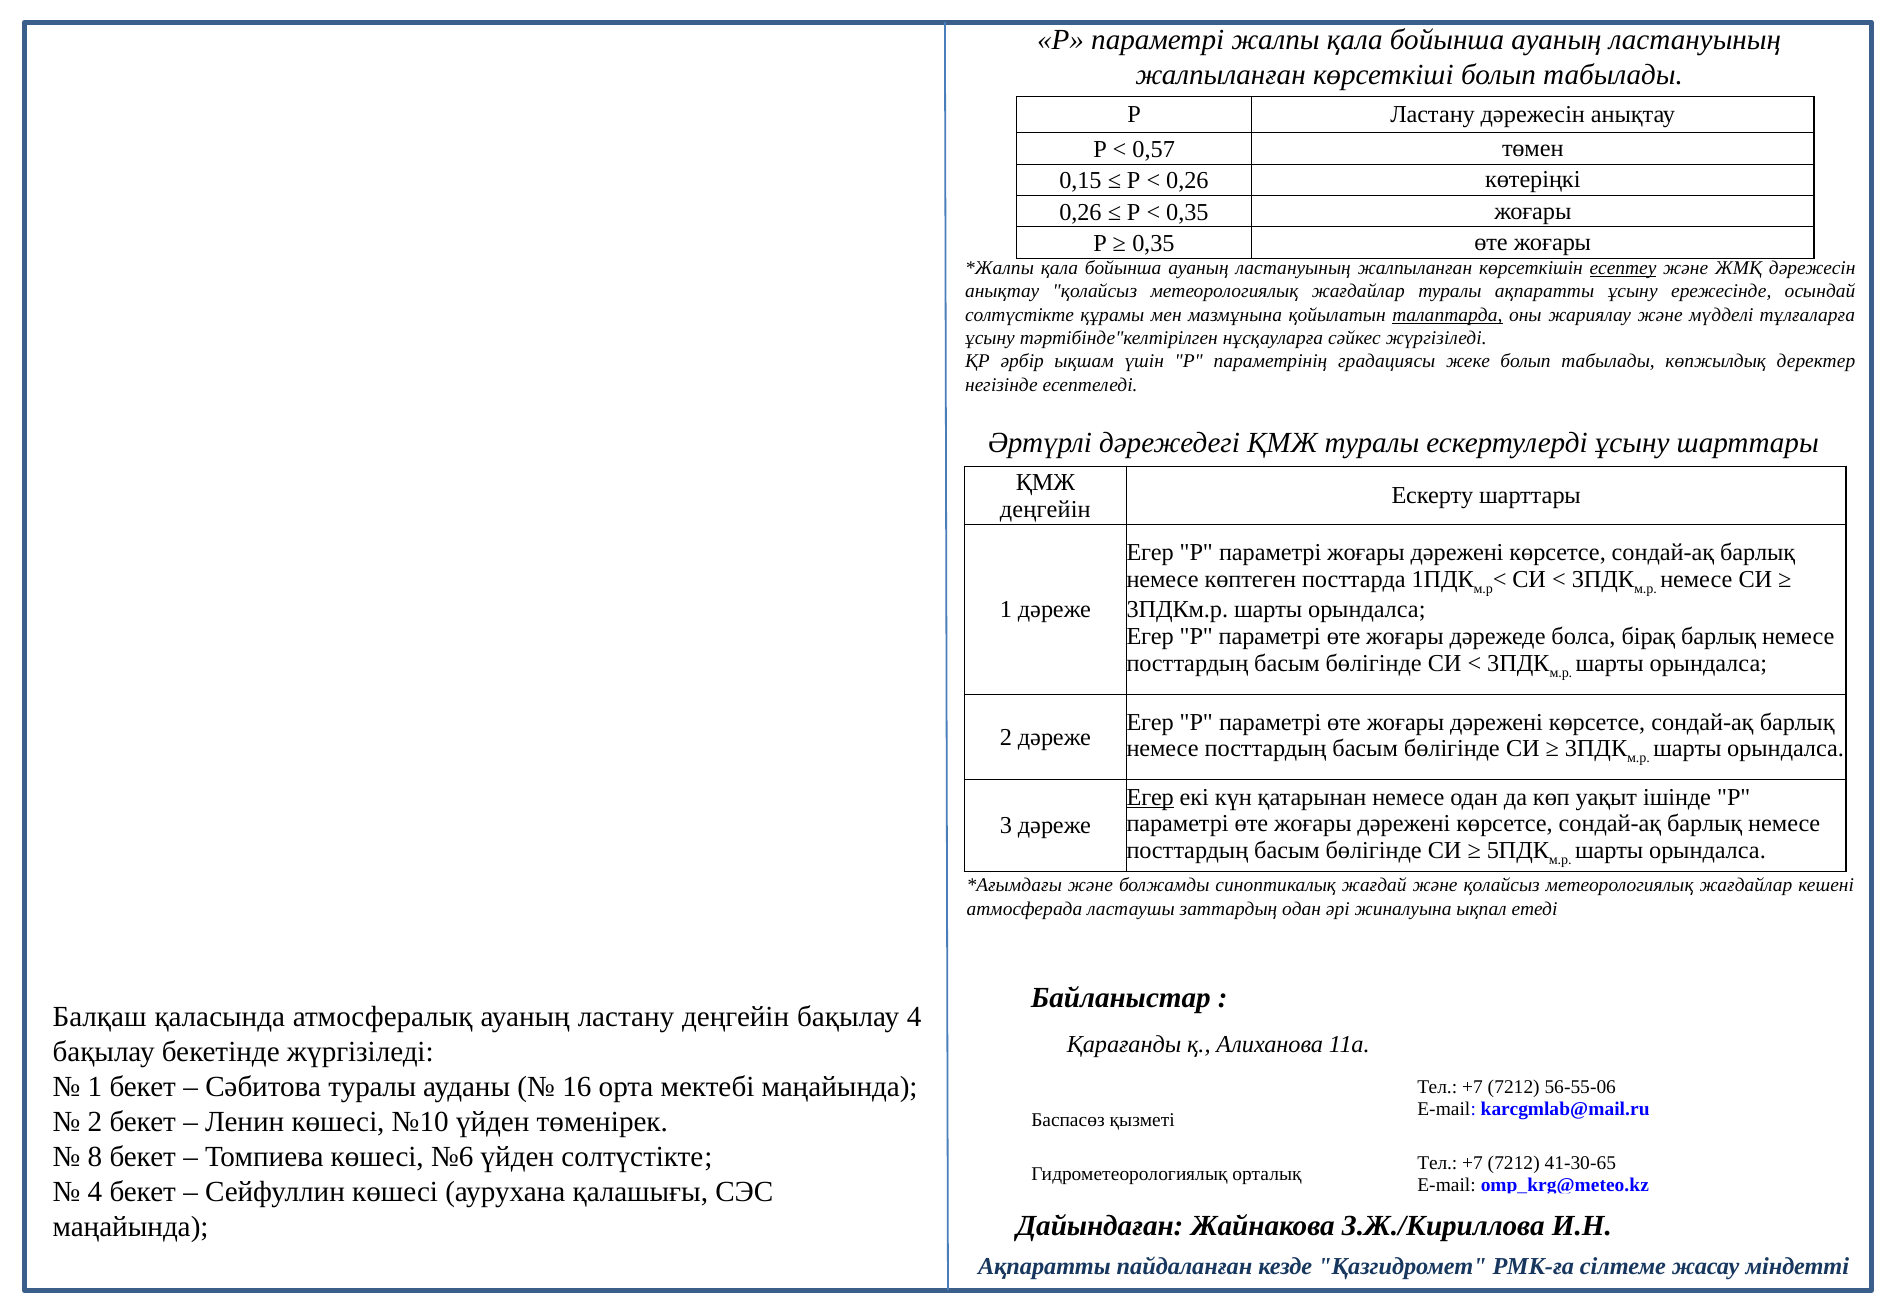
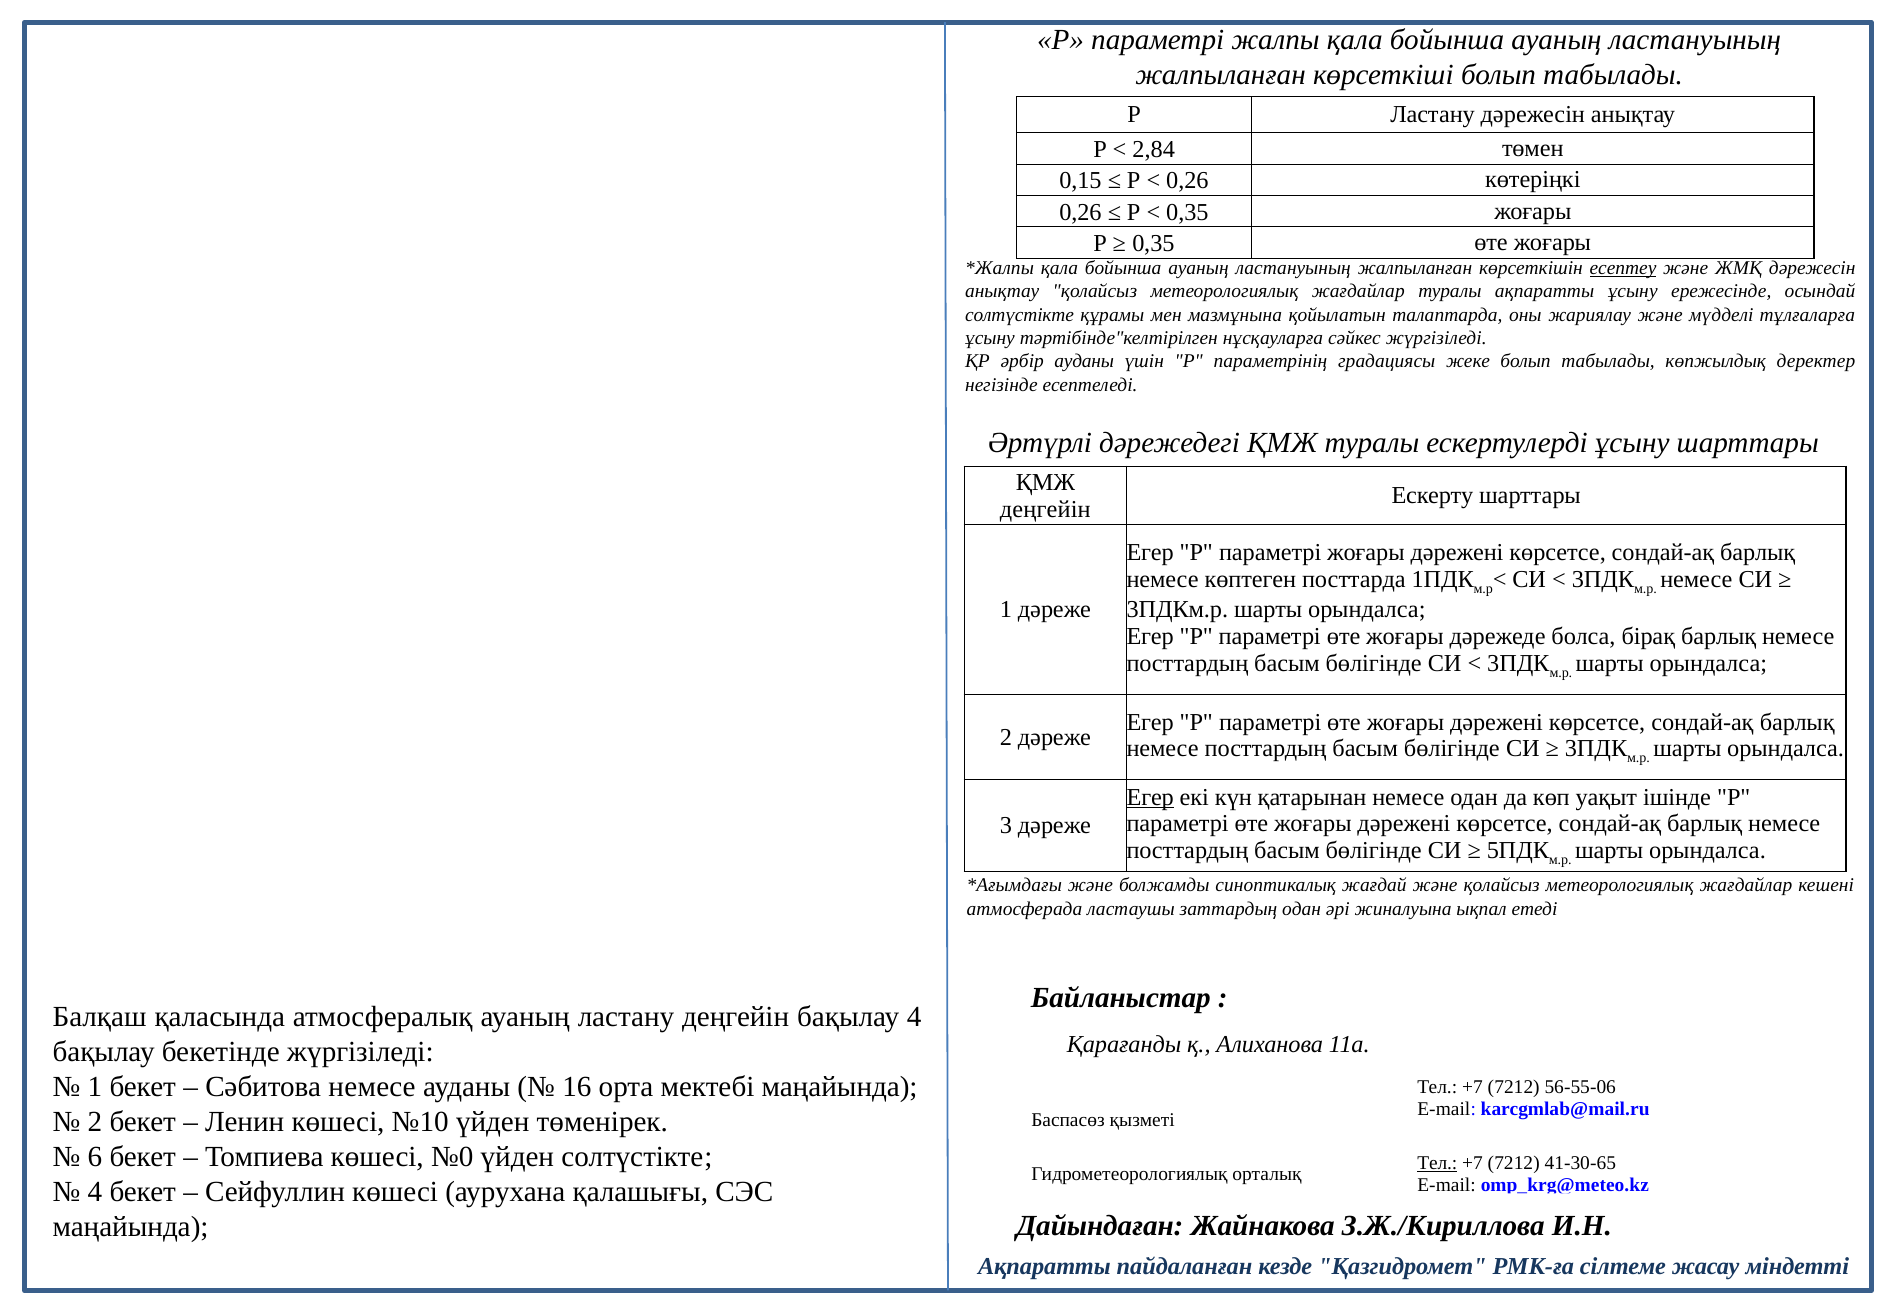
0,57: 0,57 -> 2,84 (1154, 150)
талаптарда underline: present -> none (1447, 315)
әрбір ықшам: ықшам -> ауданы (1084, 361)
Сәбитова туралы: туралы -> немесе (372, 1086)
8: 8 -> 6 (95, 1156)
№6: №6 -> №0 (452, 1156)
Тел underline: none -> present (1437, 1163)
